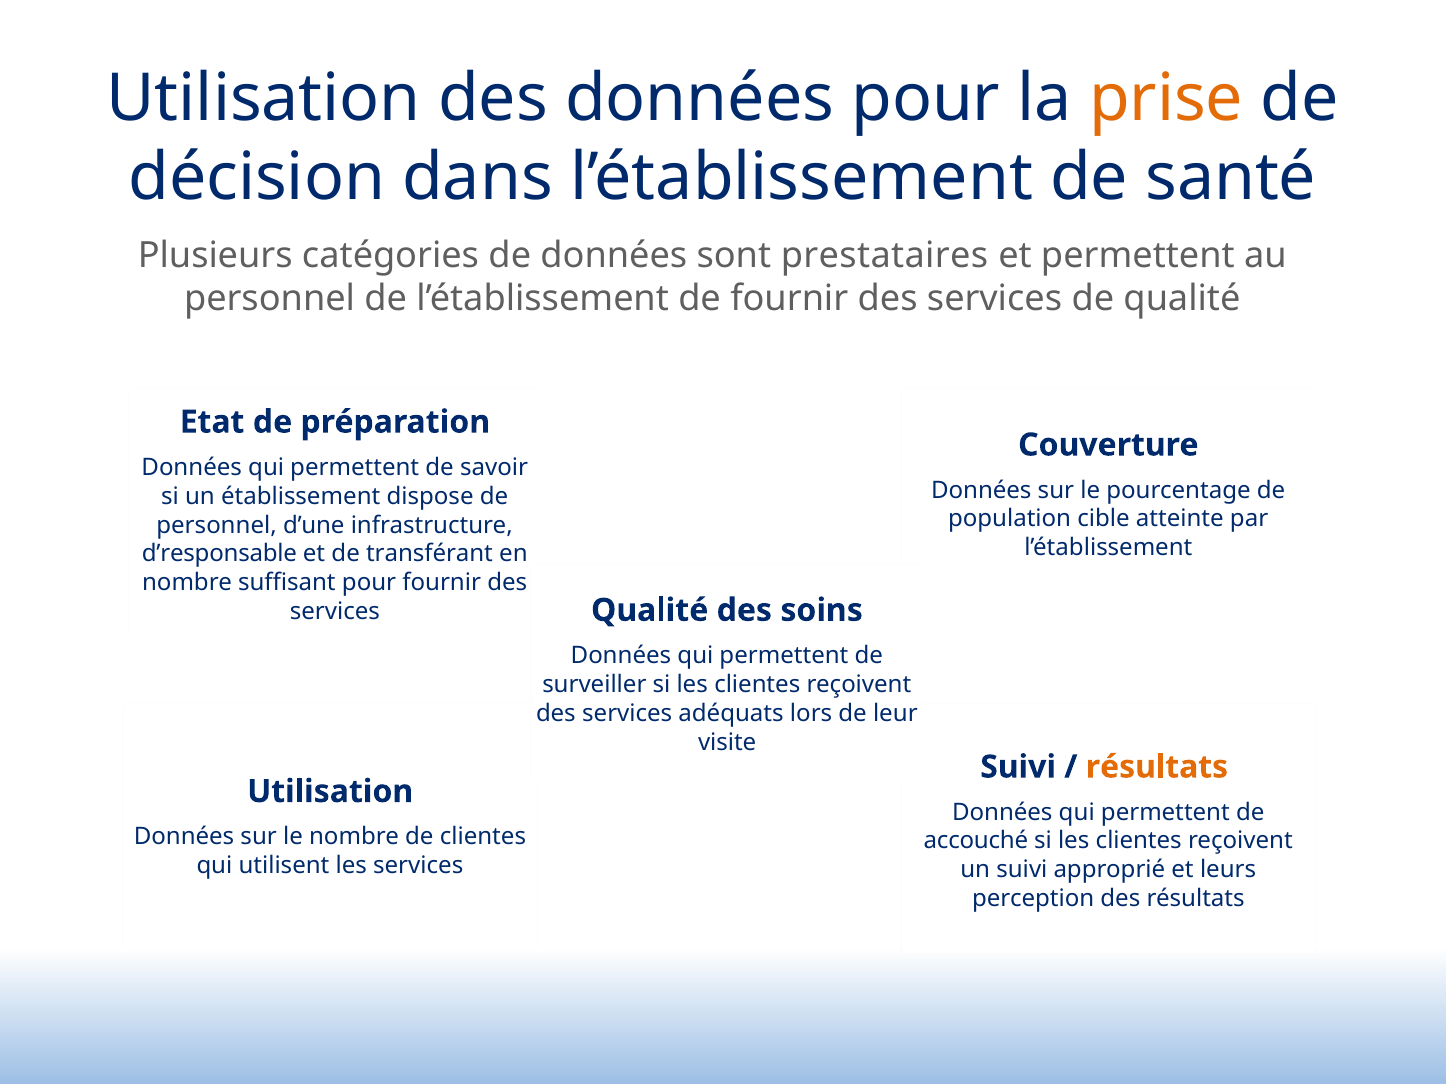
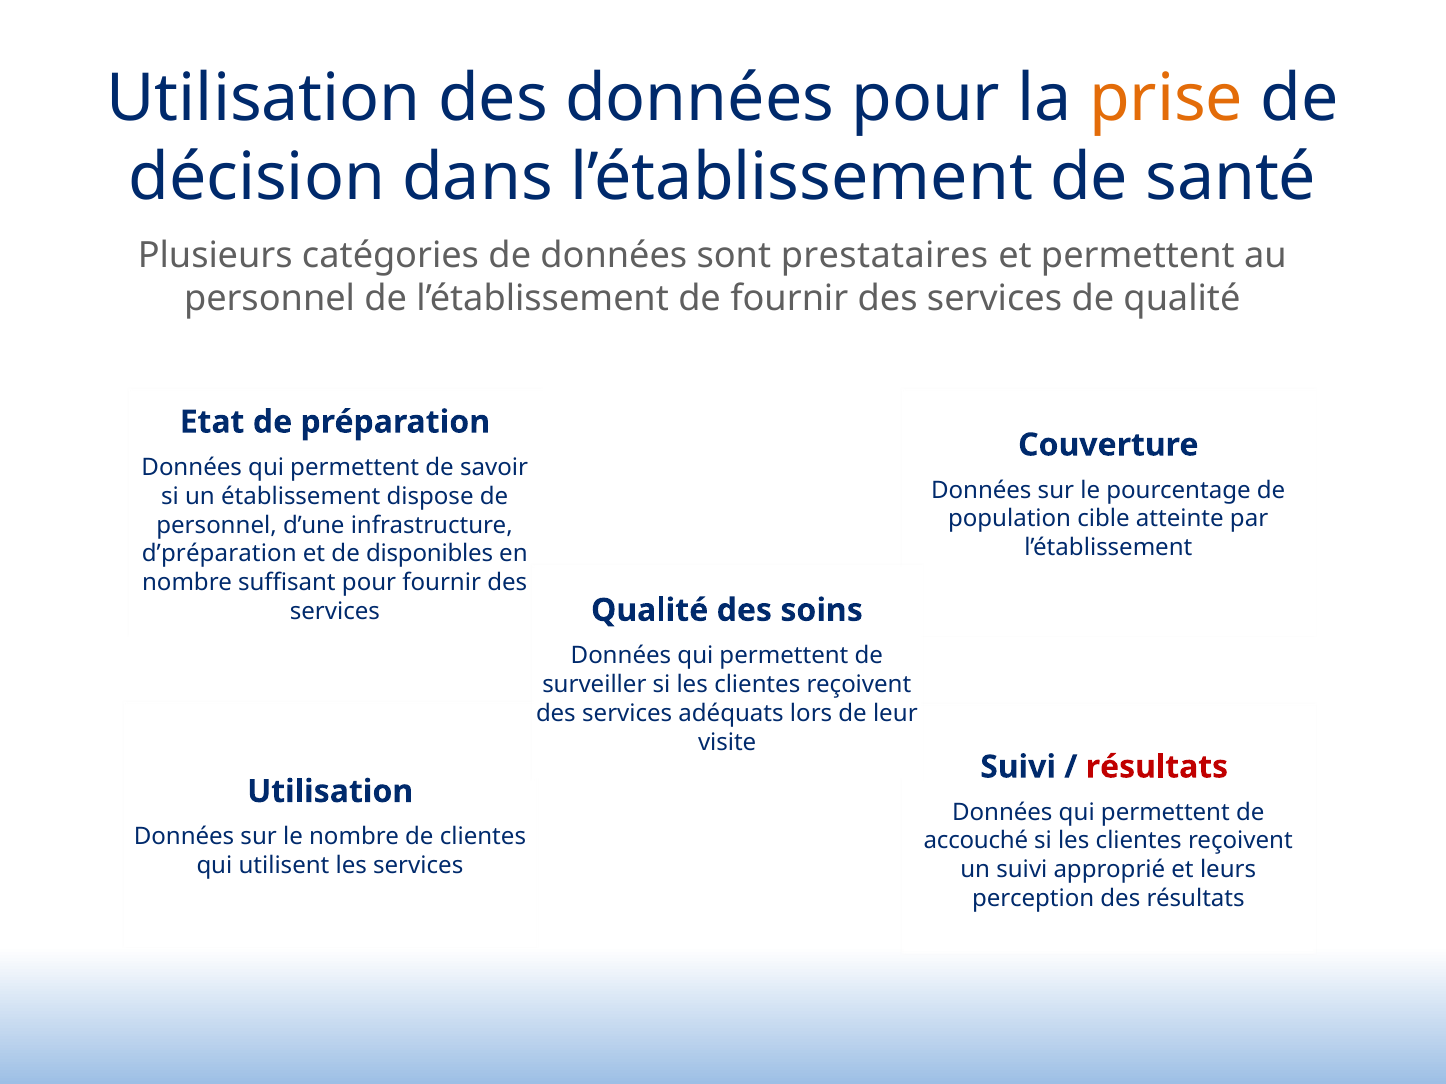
d’responsable: d’responsable -> d’préparation (219, 554)
transférant: transférant -> disponibles (430, 554)
résultats colour: orange -> red (1157, 767)
